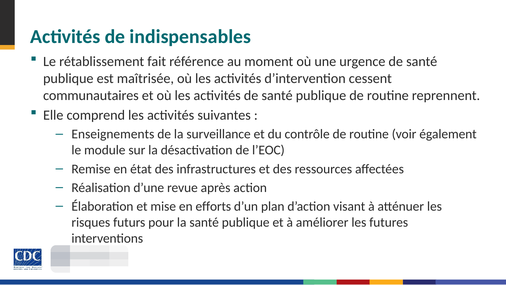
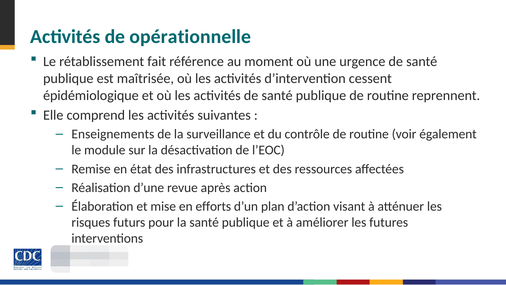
indispensables: indispensables -> opérationnelle (190, 37)
communautaires: communautaires -> épidémiologique (91, 95)
